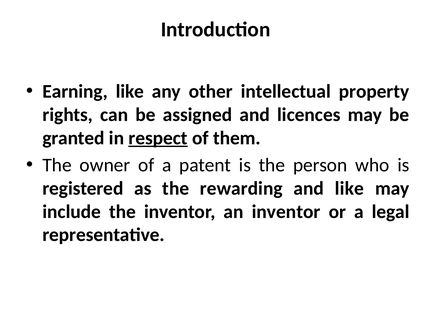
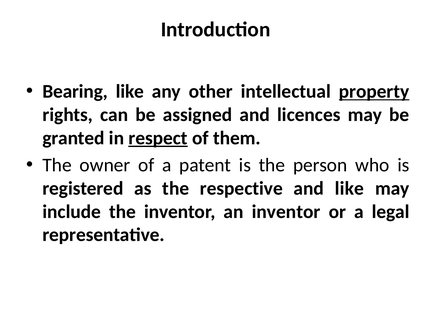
Earning: Earning -> Bearing (75, 91)
property underline: none -> present (374, 91)
rewarding: rewarding -> respective (241, 188)
